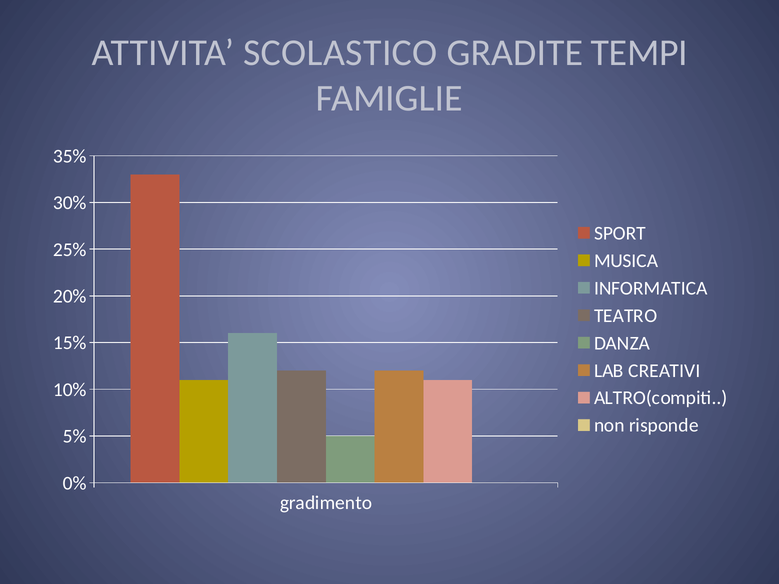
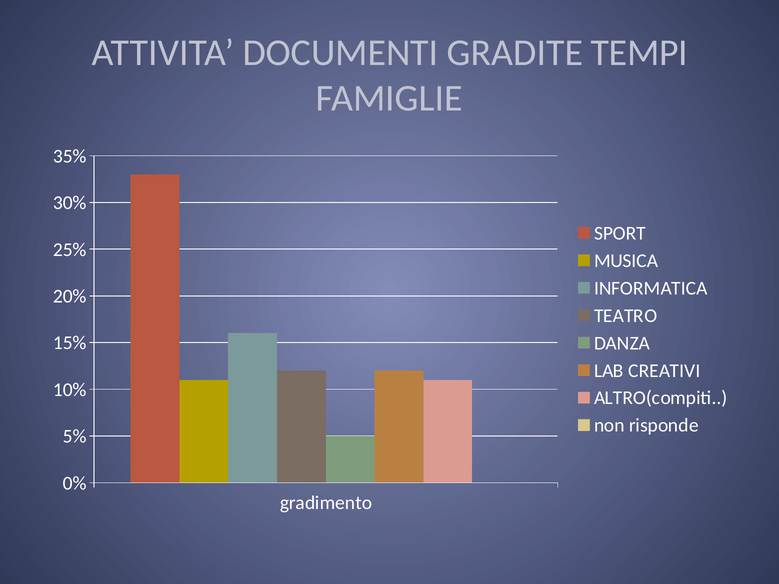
SCOLASTICO: SCOLASTICO -> DOCUMENTI (341, 53)
